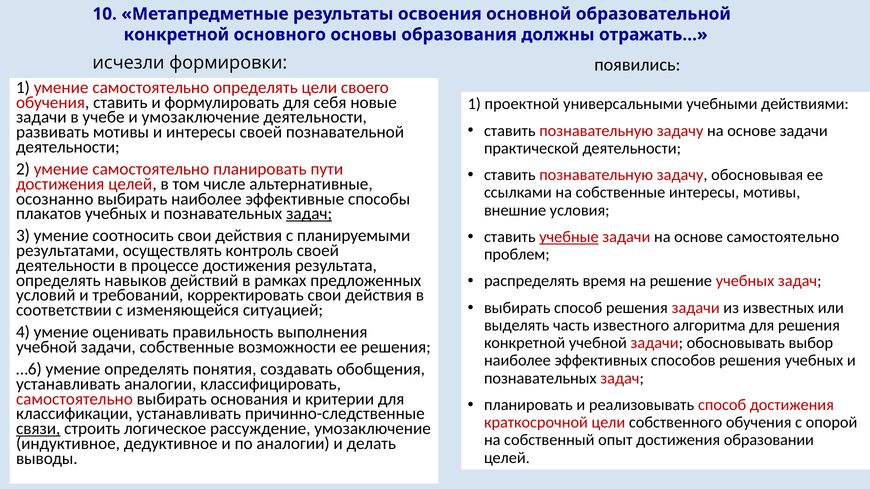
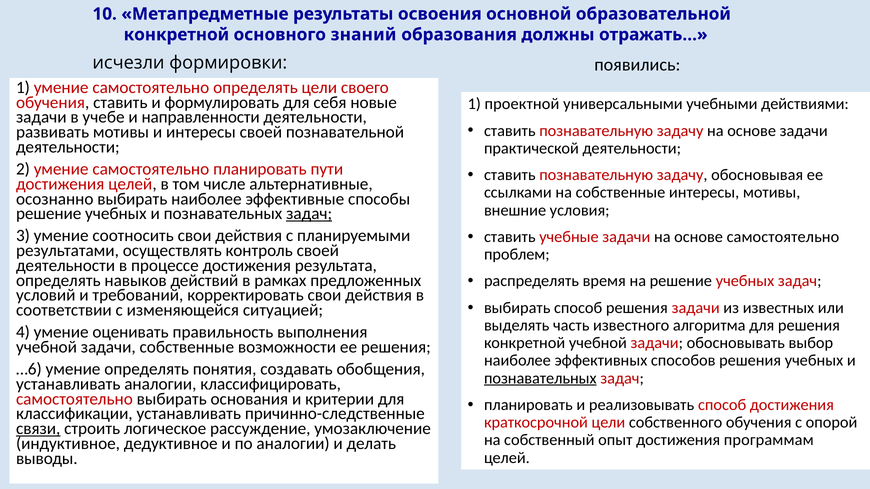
основы: основы -> знаний (364, 35)
и умозаключение: умозаключение -> направленности (201, 117)
плакатов: плакатов -> решение (49, 214)
учебные underline: present -> none (569, 237)
познавательных underline: none -> present (540, 379)
образовании: образовании -> программам (769, 440)
